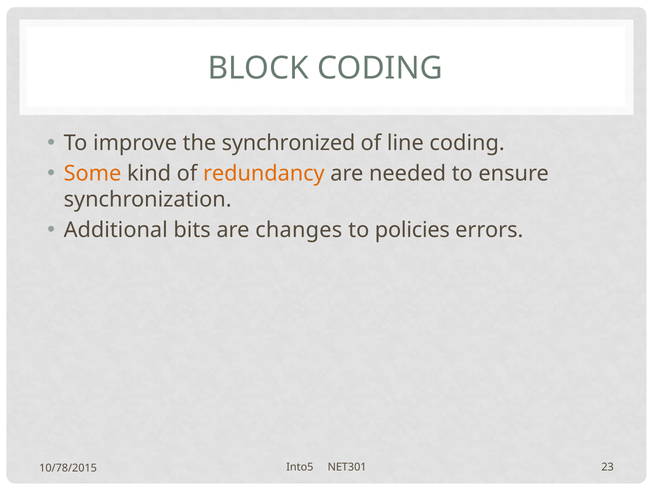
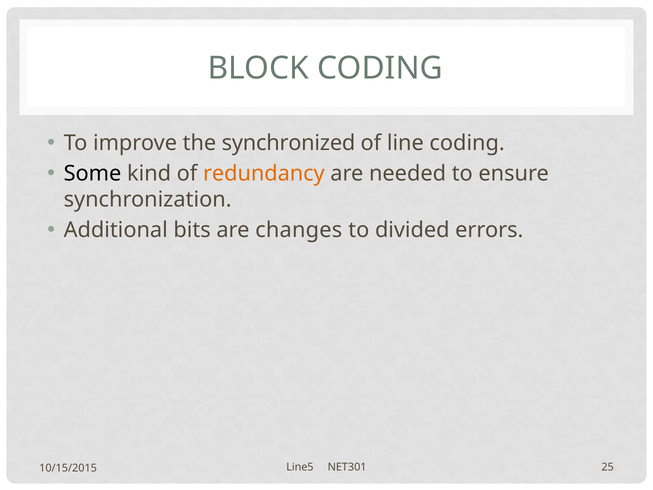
Some colour: orange -> black (93, 173)
policies: policies -> divided (412, 230)
Into5: Into5 -> Line5 (300, 467)
23: 23 -> 25 (608, 467)
10/78/2015: 10/78/2015 -> 10/15/2015 (68, 468)
